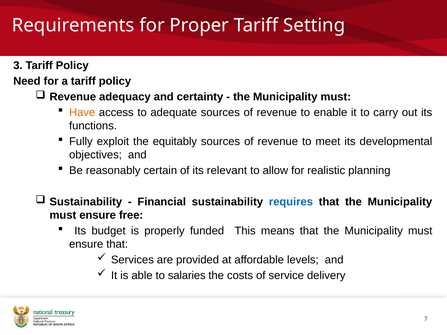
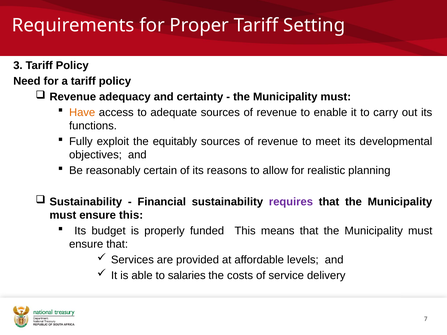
relevant: relevant -> reasons (227, 171)
requires colour: blue -> purple (291, 202)
ensure free: free -> this (131, 215)
